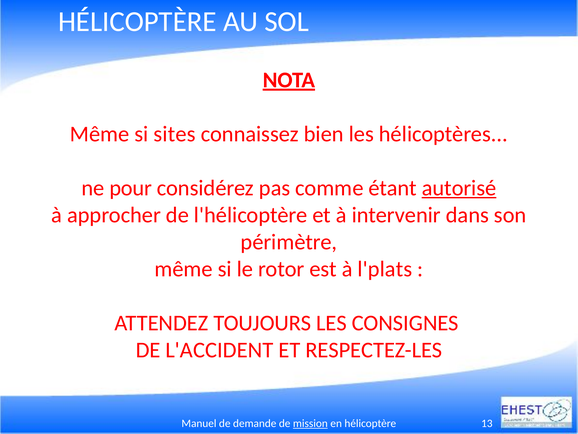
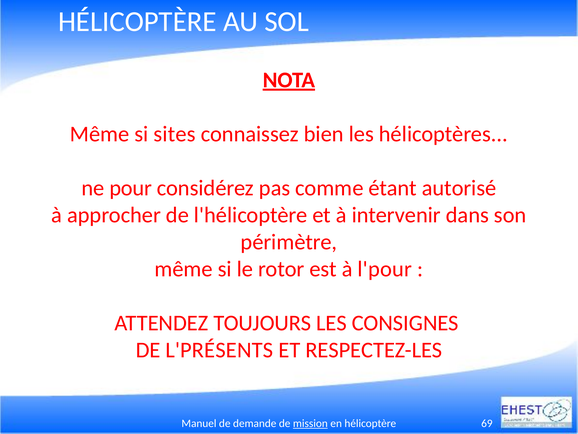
autorisé underline: present -> none (459, 188)
l'plats: l'plats -> l'pour (385, 269)
L'ACCIDENT: L'ACCIDENT -> L'PRÉSENTS (219, 350)
13: 13 -> 69 (487, 423)
